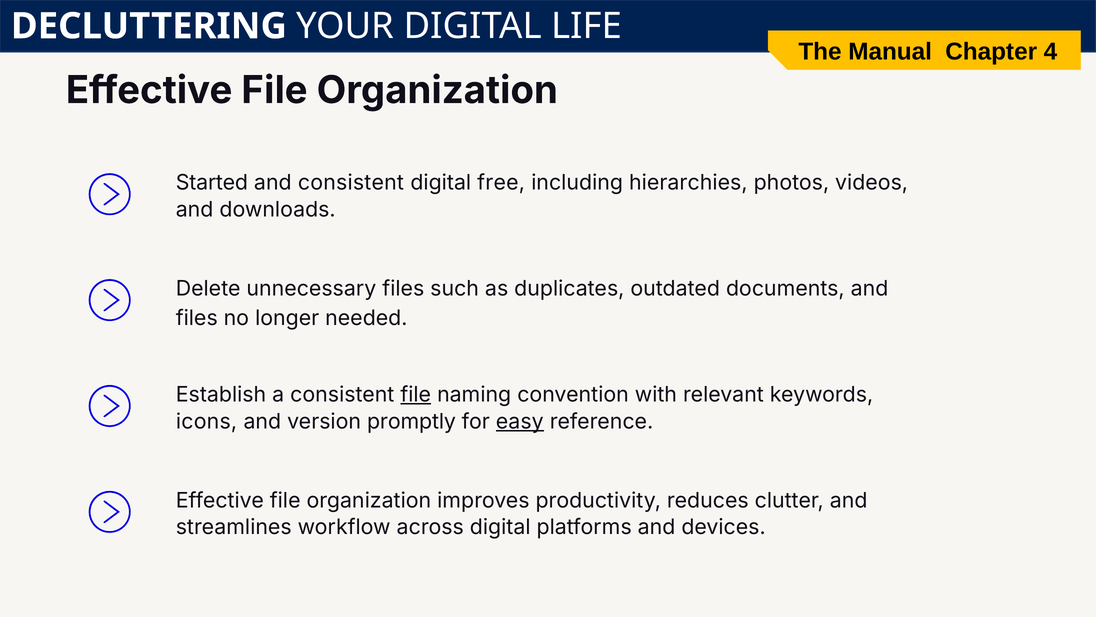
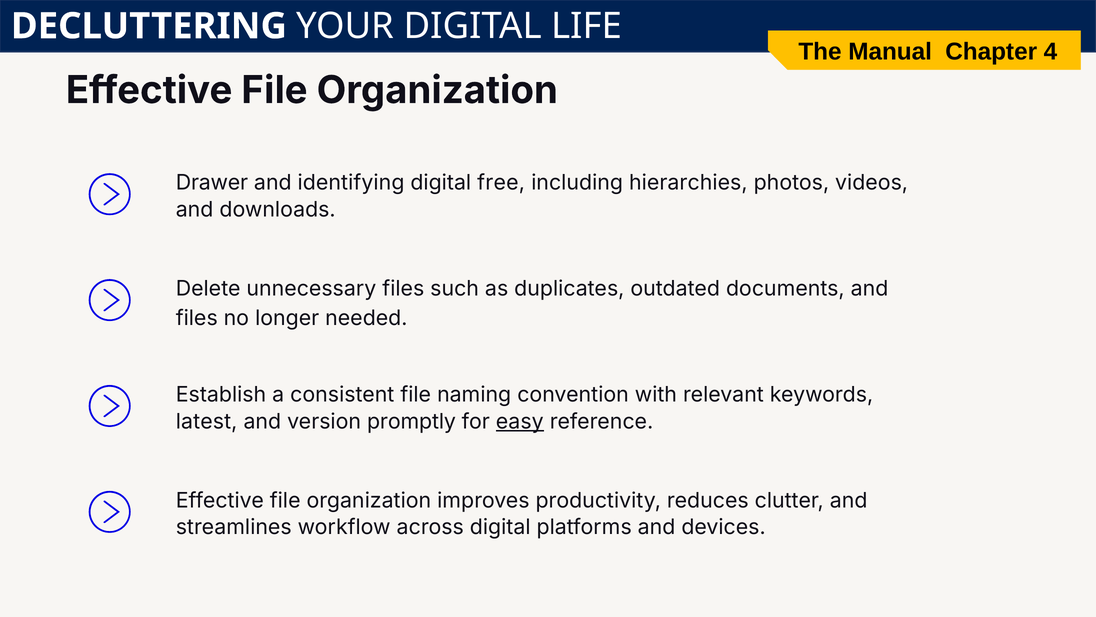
Started: Started -> Drawer (212, 183)
and consistent: consistent -> identifying (351, 183)
file underline: present -> none (416, 394)
icons: icons -> latest (207, 421)
